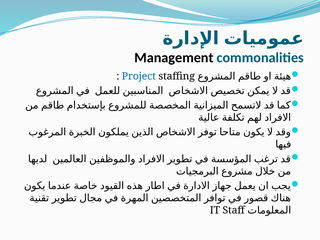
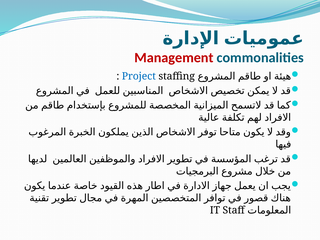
Management colour: black -> red (174, 58)
